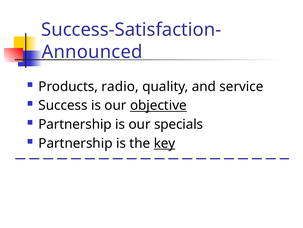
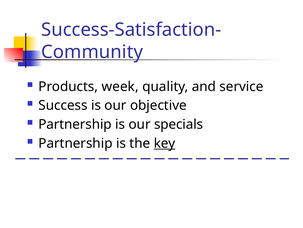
Announced: Announced -> Community (92, 52)
radio: radio -> week (120, 86)
objective underline: present -> none (158, 105)
